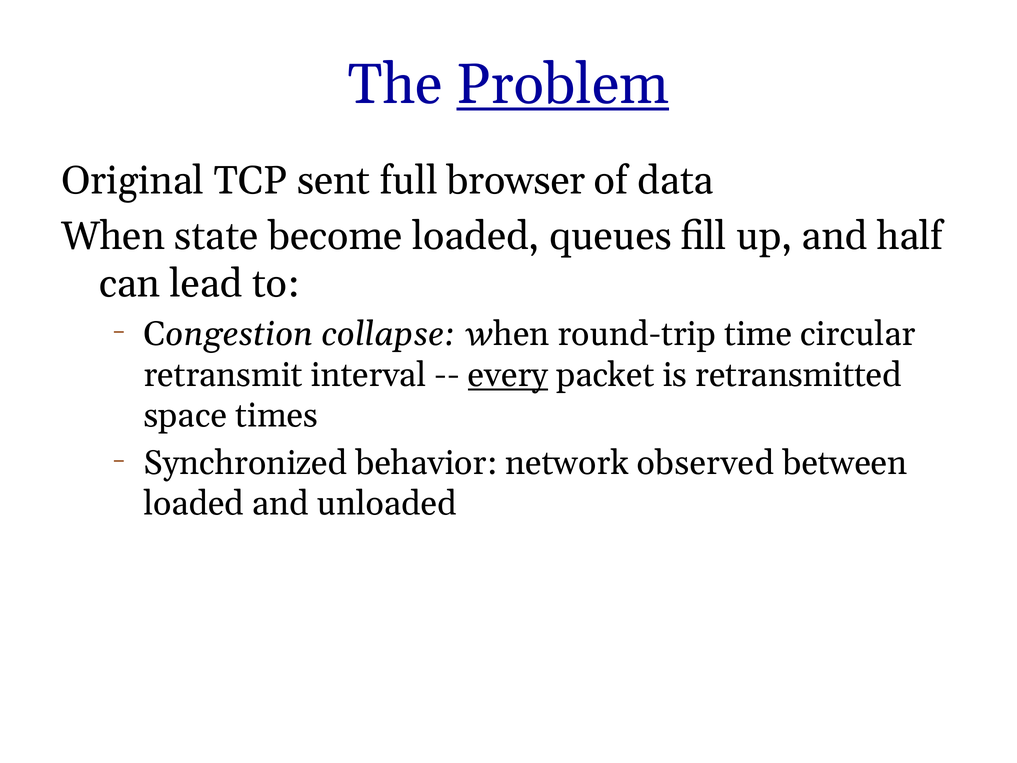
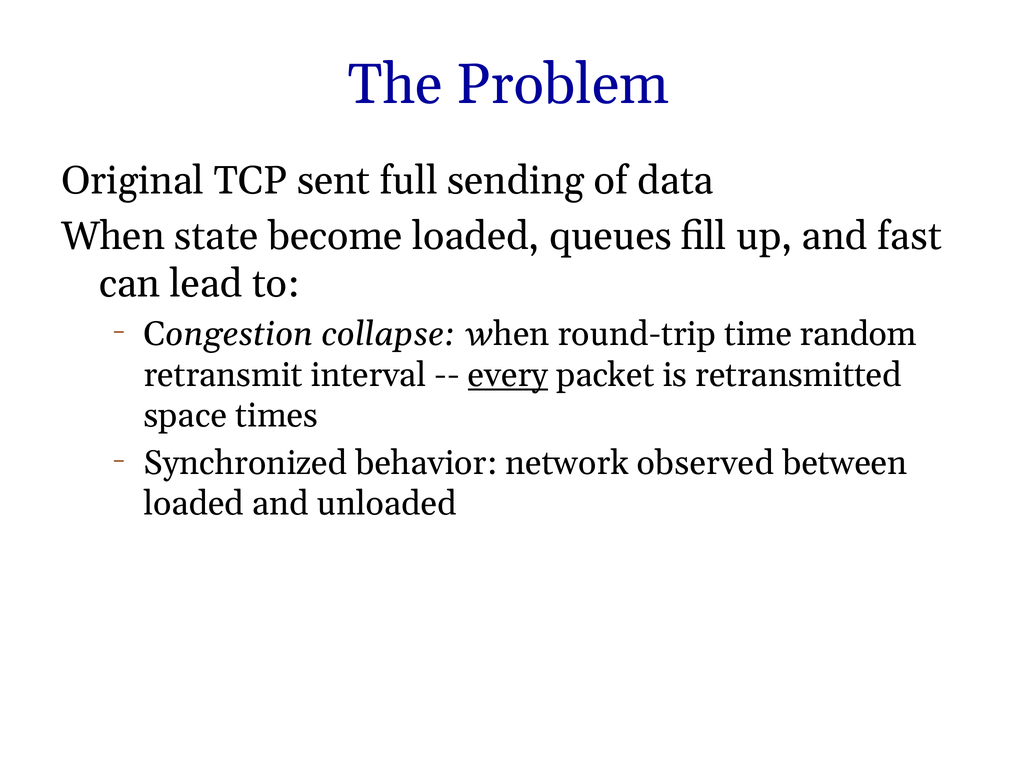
Problem underline: present -> none (563, 85)
browser: browser -> sending (516, 181)
half: half -> fast (910, 236)
circular: circular -> random (858, 334)
